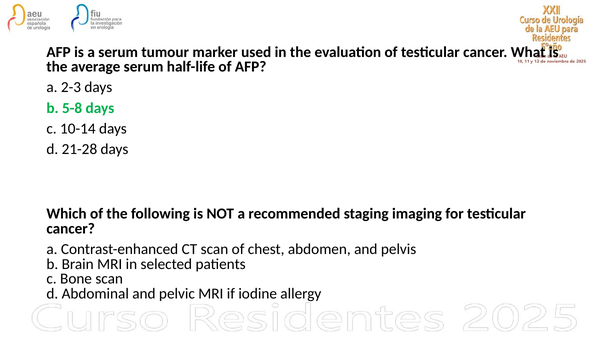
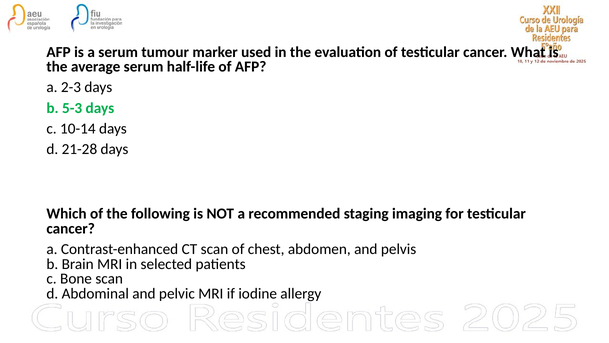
5-8: 5-8 -> 5-3 (72, 108)
